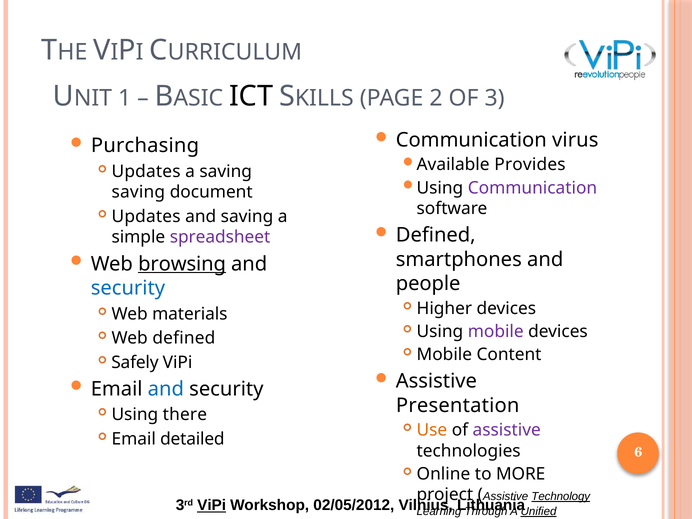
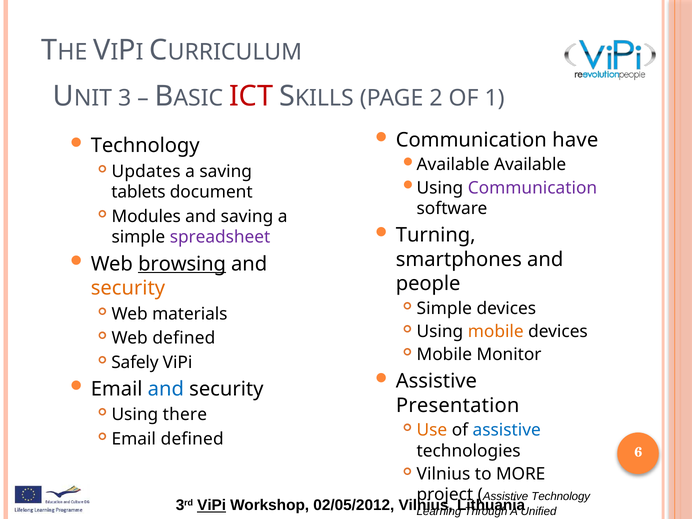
1: 1 -> 3 (125, 98)
ICT colour: black -> red (251, 96)
3: 3 -> 1 (495, 98)
virus: virus -> have (575, 140)
Purchasing: Purchasing -> Technology (145, 146)
Available Provides: Provides -> Available (530, 165)
saving: saving -> tablets (138, 192)
Updates: Updates -> Modules (146, 216)
Defined: Defined -> Turning (436, 235)
security colour: blue -> orange (128, 288)
Higher: Higher -> Simple (444, 308)
mobile colour: purple -> orange (496, 331)
Content: Content -> Monitor (509, 355)
assistive colour: purple -> blue (507, 430)
Email detailed: detailed -> defined (192, 439)
Online: Online -> Vilnius (443, 474)
Technology underline: present -> none (561, 497)
Unified underline: present -> none (539, 512)
